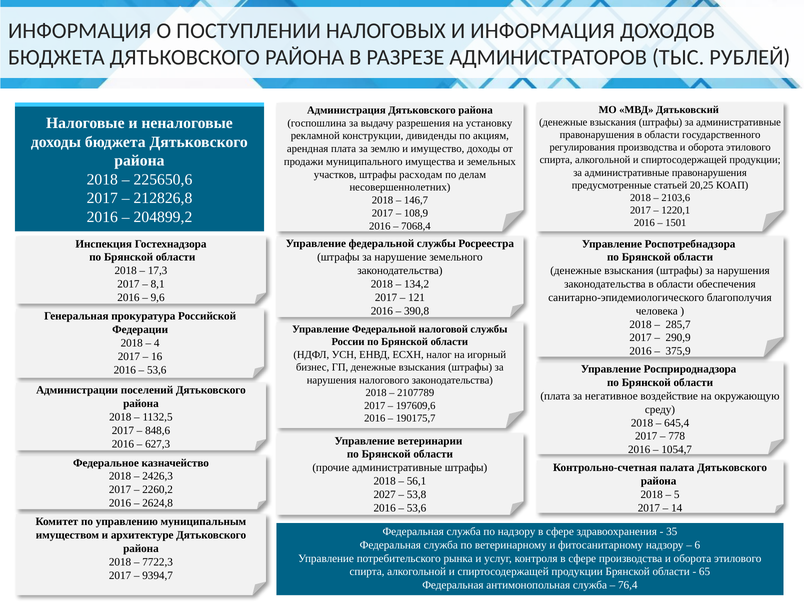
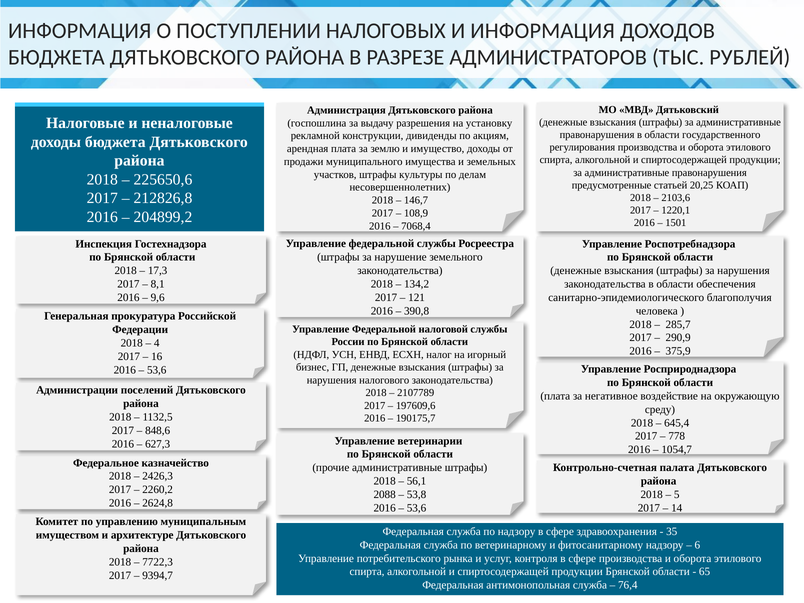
расходам: расходам -> культуры (421, 175)
2027: 2027 -> 2088 (385, 495)
